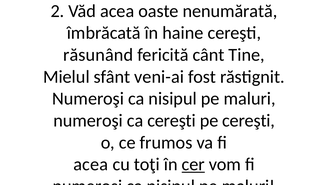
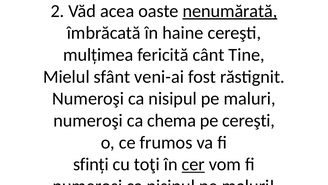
nenumărată underline: none -> present (230, 11)
răsunând: răsunând -> mulțimea (98, 55)
ca cereşti: cereşti -> chema (172, 120)
acea: acea -> sfinți (91, 164)
